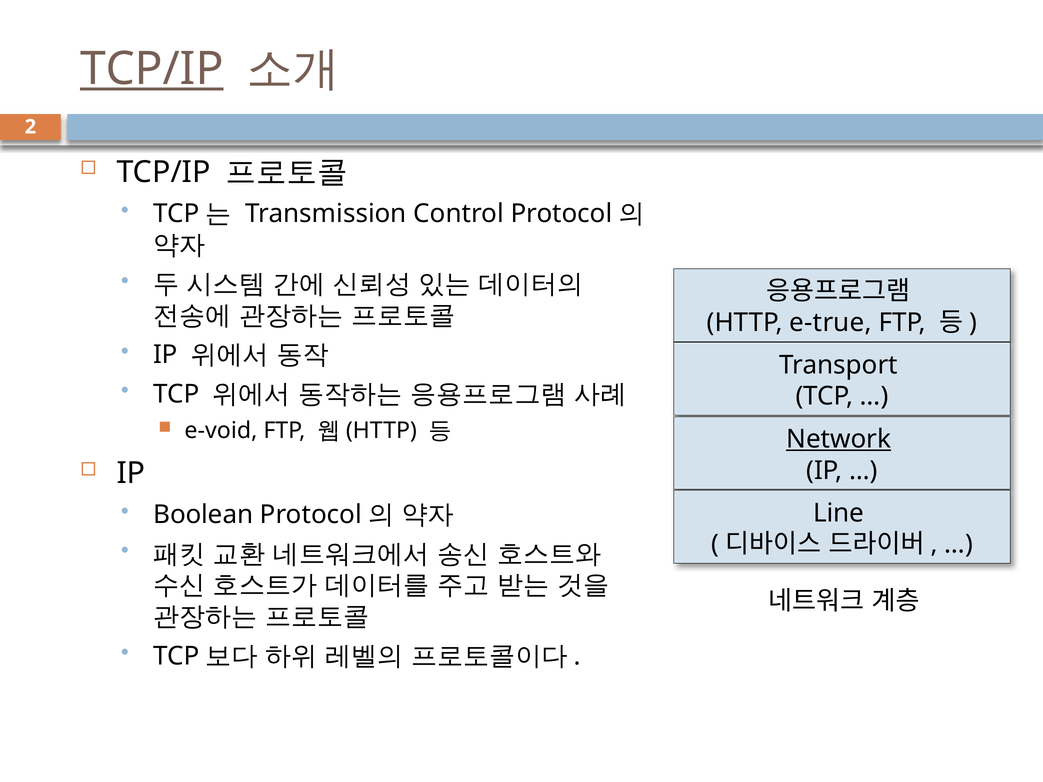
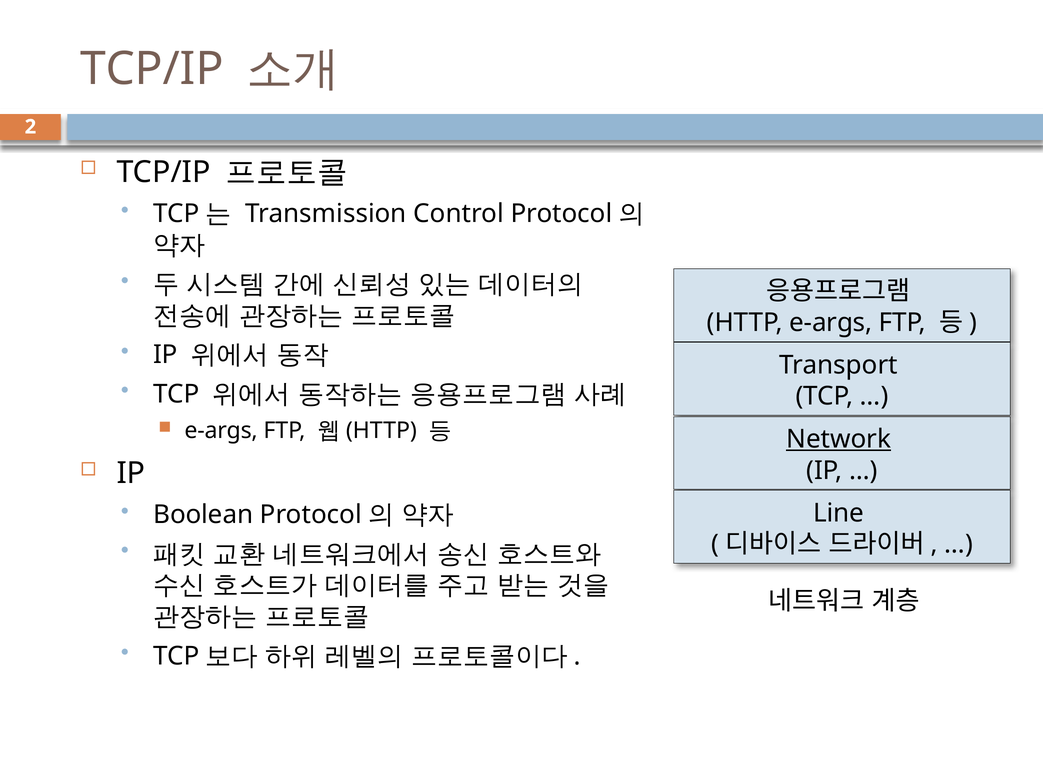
TCP/IP underline: present -> none (152, 69)
HTTP e-true: e-true -> e-args (831, 323)
e-void: e-void -> e-args (221, 431)
